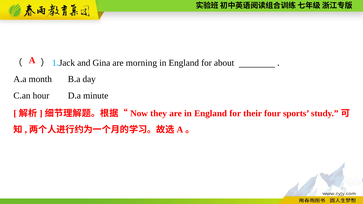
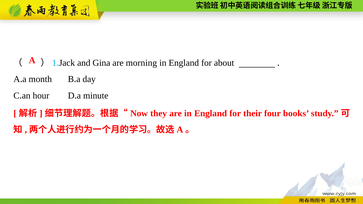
sports: sports -> books (296, 113)
